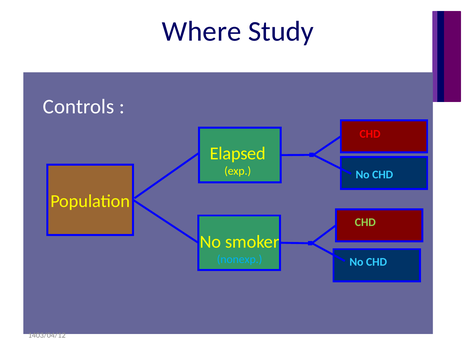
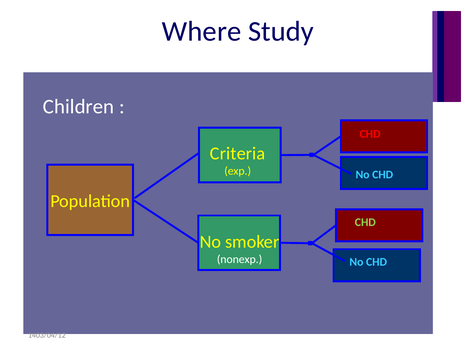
Controls: Controls -> Children (79, 107)
Elapsed: Elapsed -> Criteria (238, 153)
nonexp colour: light blue -> white (240, 259)
